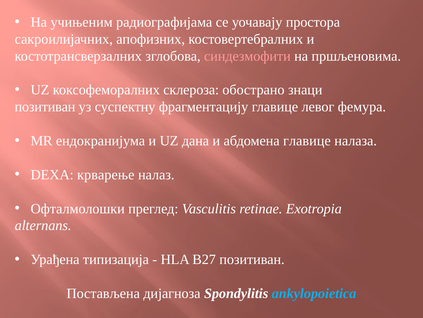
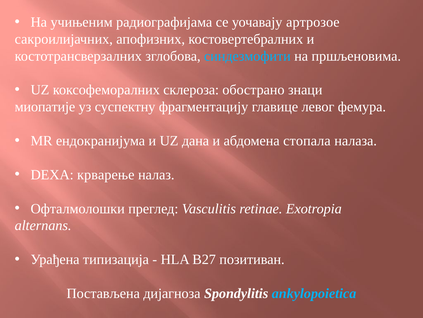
простора: простора -> артрозое (313, 22)
синдезмофити colour: pink -> light blue (247, 56)
позитиван: позитиван -> миопатије (45, 107)
абдомена главице: главице -> стопала (307, 141)
